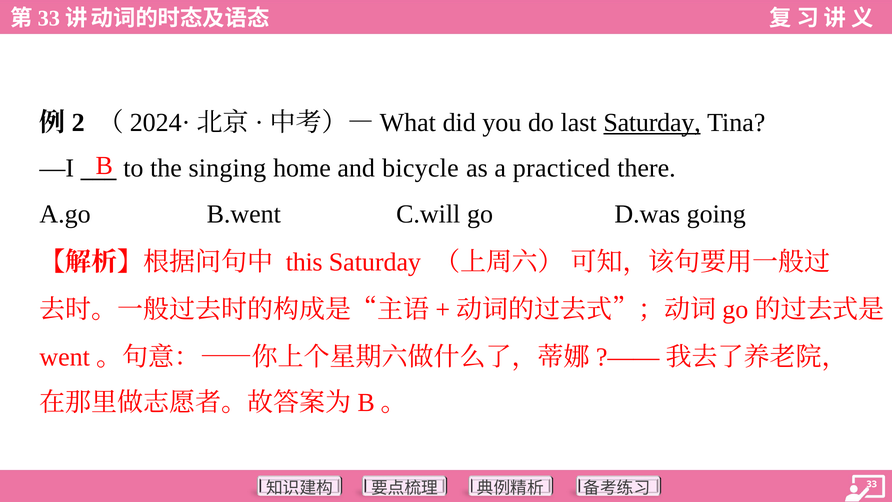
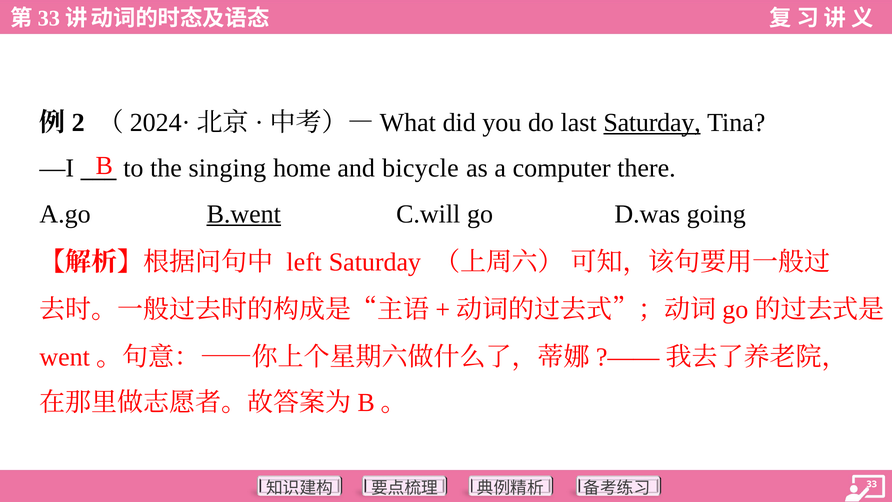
practiced: practiced -> computer (562, 168)
B.went underline: none -> present (244, 214)
this: this -> left (304, 262)
